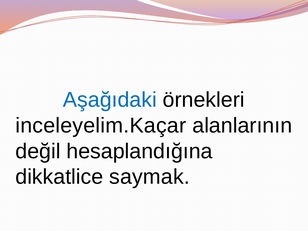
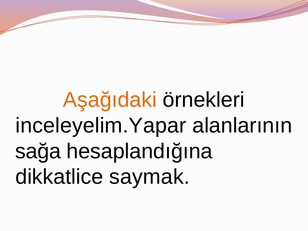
Aşağıdaki colour: blue -> orange (110, 100)
inceleyelim.Kaçar: inceleyelim.Kaçar -> inceleyelim.Yapar (101, 126)
değil: değil -> sağa (38, 151)
